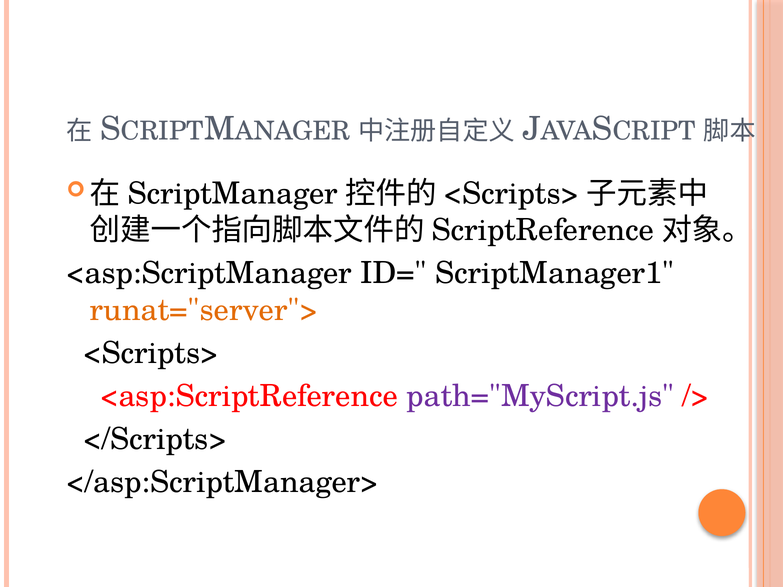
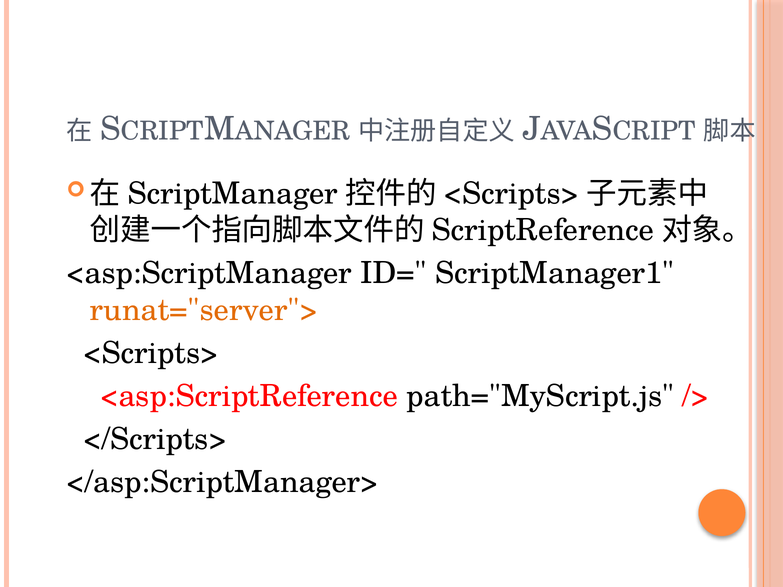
path="MyScript.js colour: purple -> black (540, 396)
